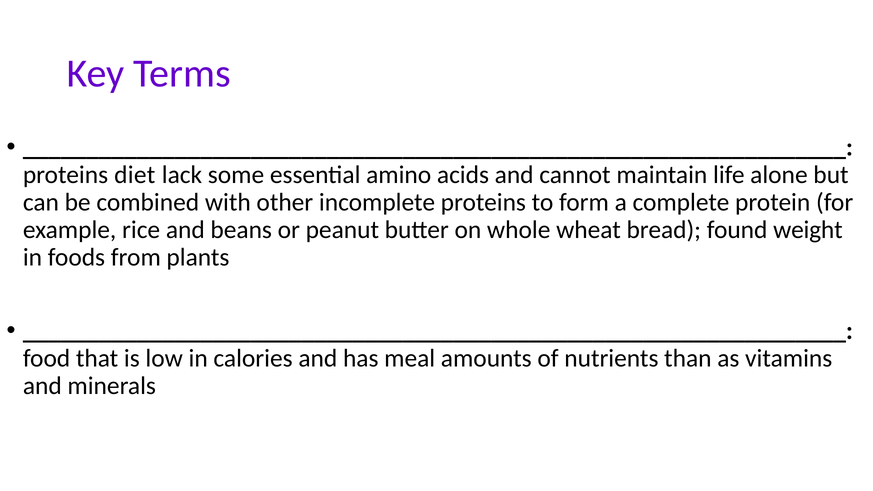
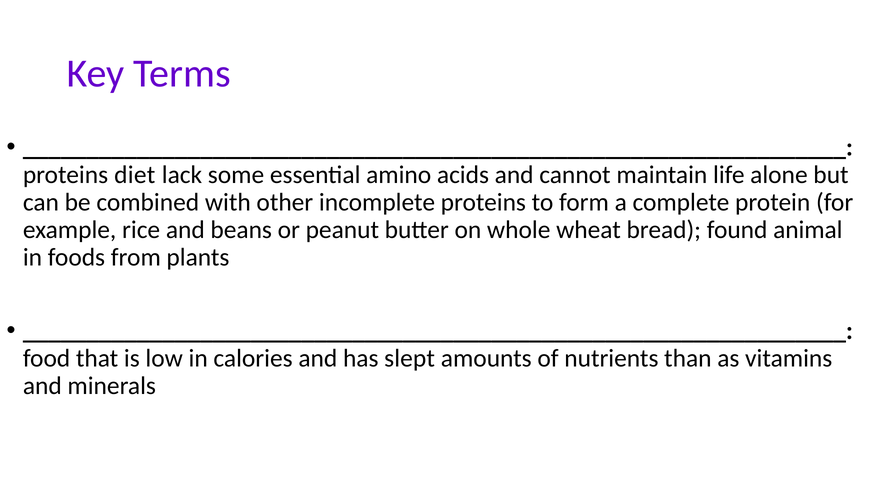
weight: weight -> animal (808, 230)
meal: meal -> slept (410, 358)
